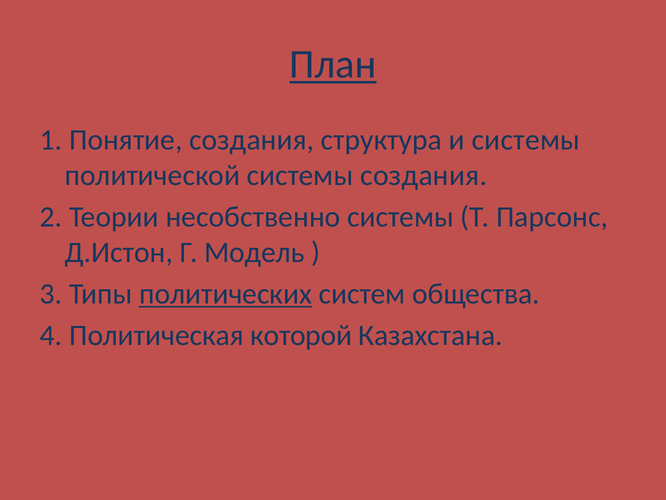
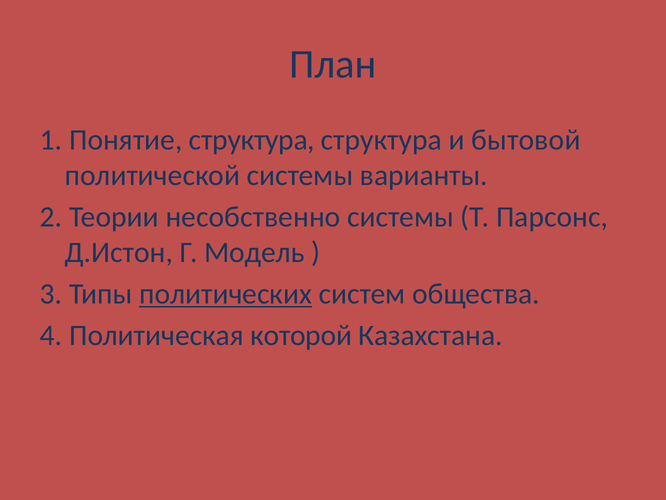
План underline: present -> none (333, 64)
Понятие создания: создания -> структура (252, 140)
и системы: системы -> бытовой (526, 140)
системы создания: создания -> варианты (424, 175)
